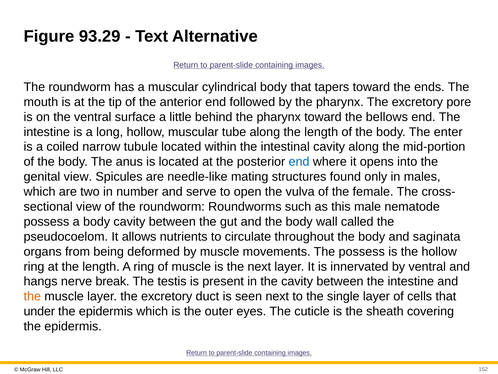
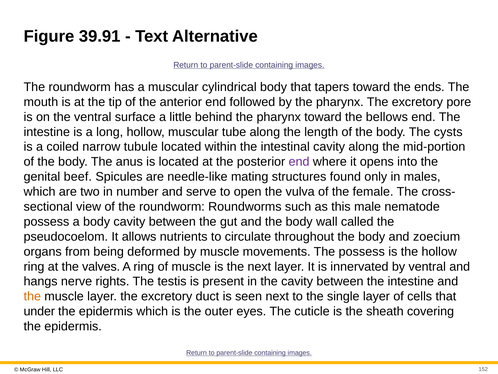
93.29: 93.29 -> 39.91 (100, 36)
enter: enter -> cysts (448, 132)
end colour: blue -> purple (299, 162)
genital view: view -> beef (78, 177)
saginata: saginata -> zoecium (437, 236)
at the length: length -> valves (101, 266)
break: break -> rights (112, 281)
